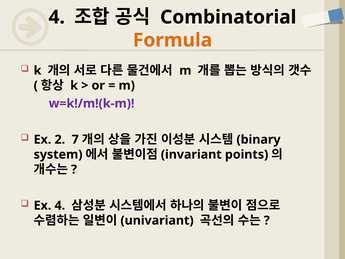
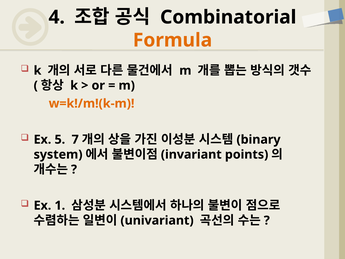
w=k!/m!(k-m colour: purple -> orange (92, 103)
2: 2 -> 5 (60, 139)
Ex 4: 4 -> 1 (60, 205)
